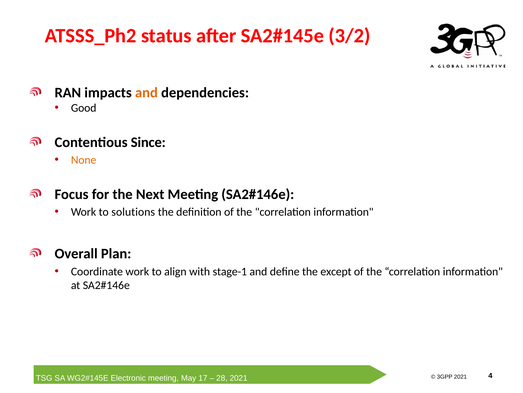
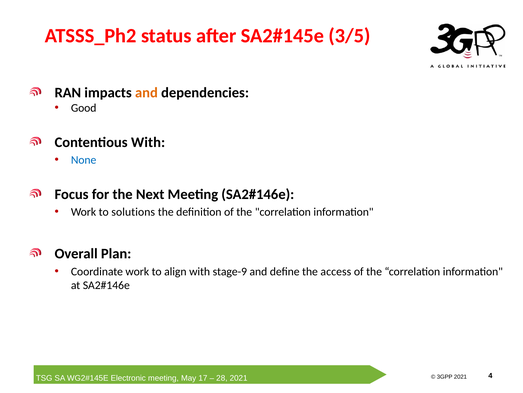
3/2: 3/2 -> 3/5 (350, 36)
Contentious Since: Since -> With (148, 142)
None colour: orange -> blue (84, 160)
stage-1: stage-1 -> stage-9 (230, 271)
except: except -> access (336, 271)
